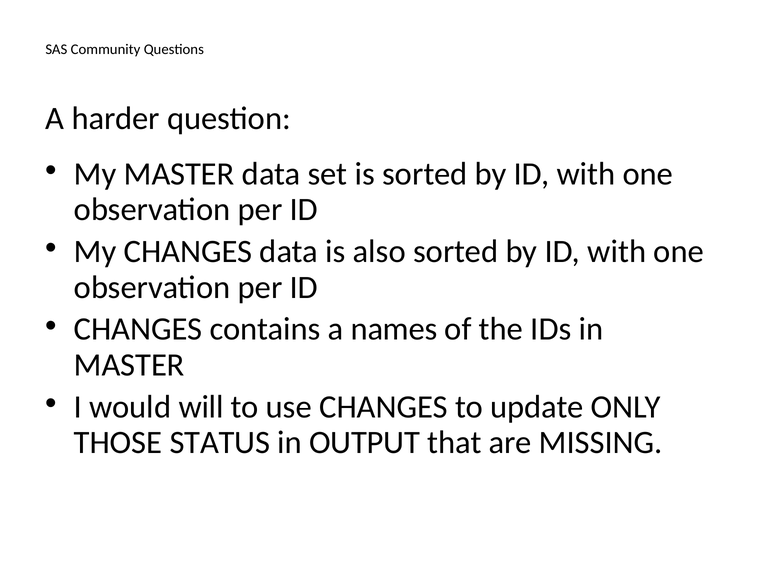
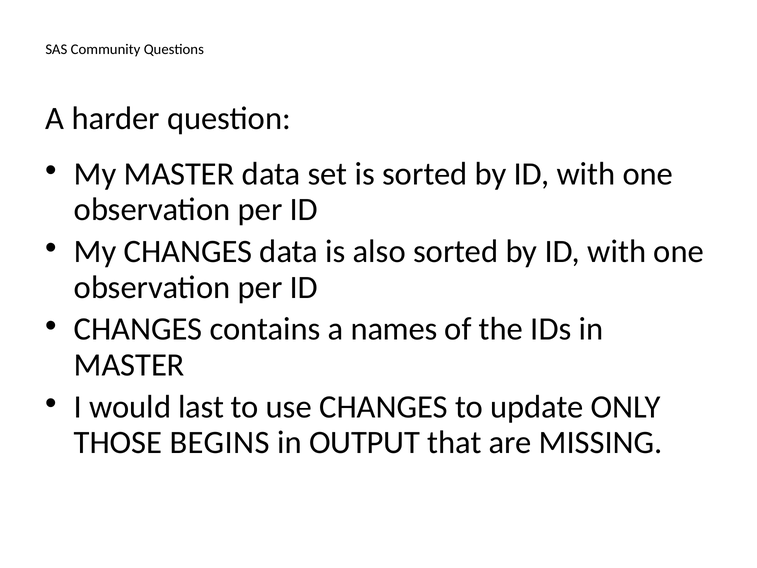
will: will -> last (201, 407)
STATUS: STATUS -> BEGINS (220, 442)
